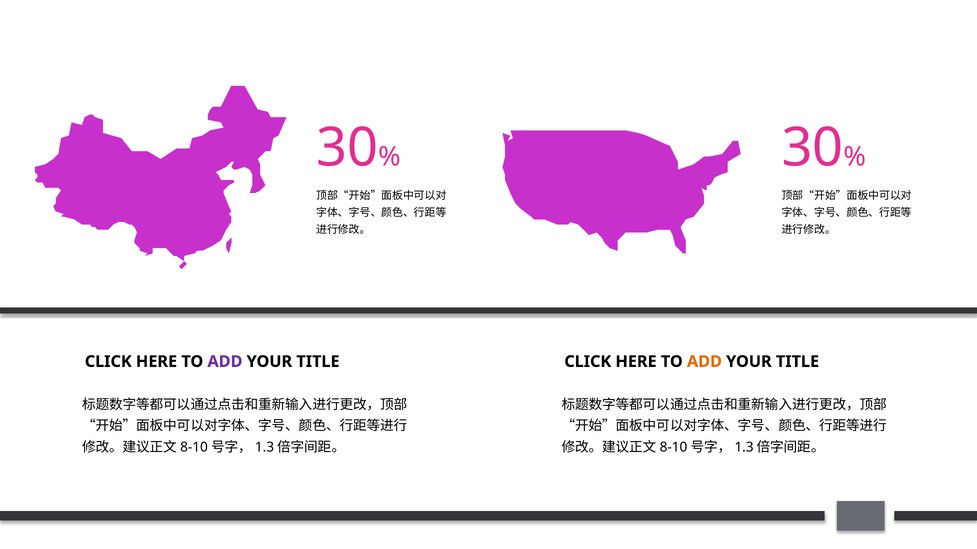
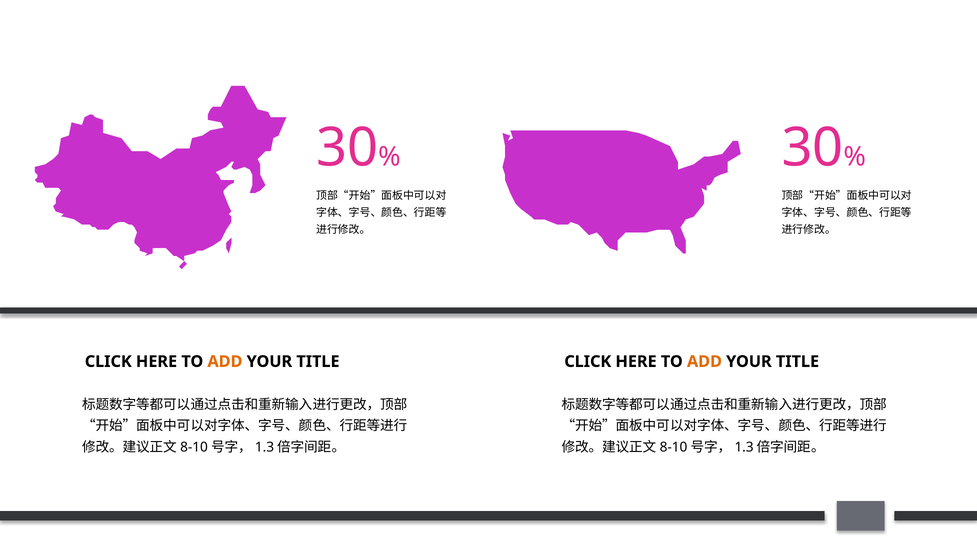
ADD colour: purple -> orange (225, 362)
